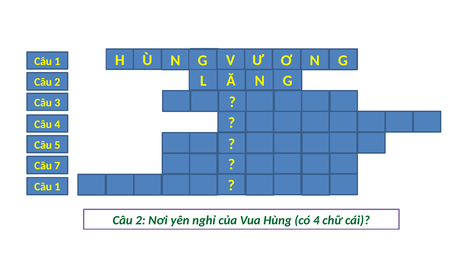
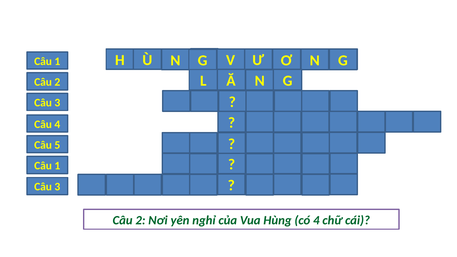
7: 7 -> 1 (57, 166)
1: 1 -> 3 (57, 187)
